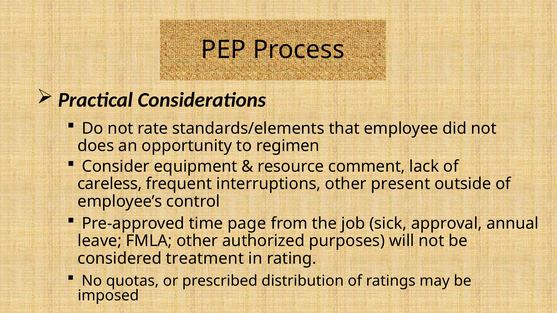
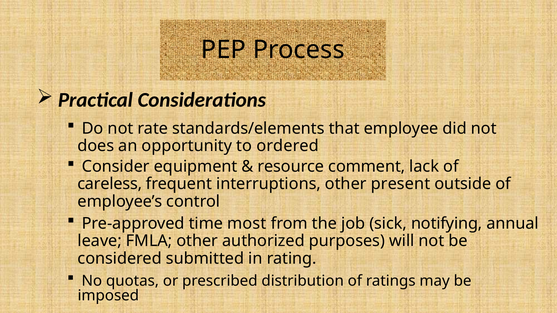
regimen: regimen -> ordered (288, 146)
page: page -> most (247, 224)
approval: approval -> notifying (447, 224)
treatment: treatment -> submitted (205, 259)
